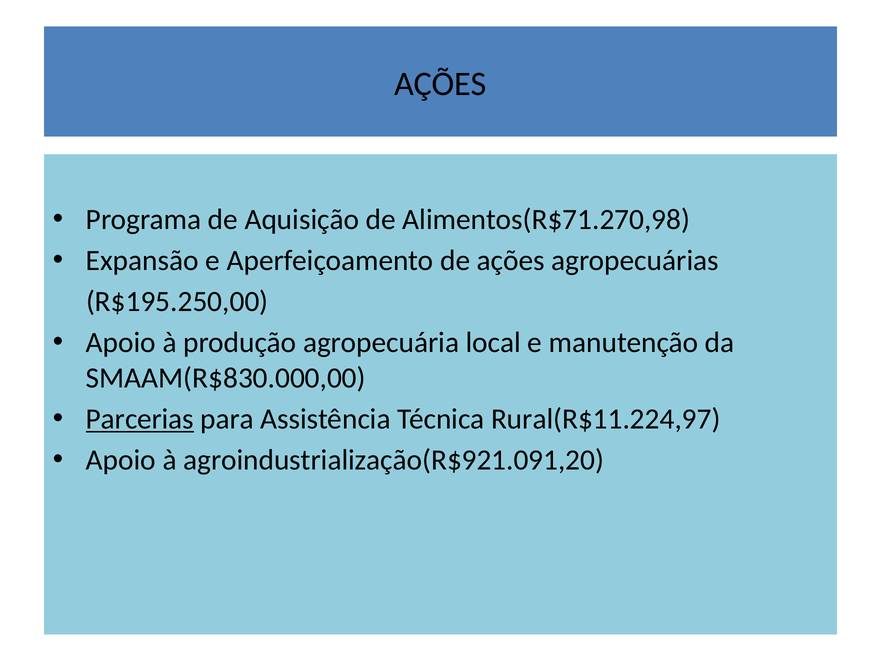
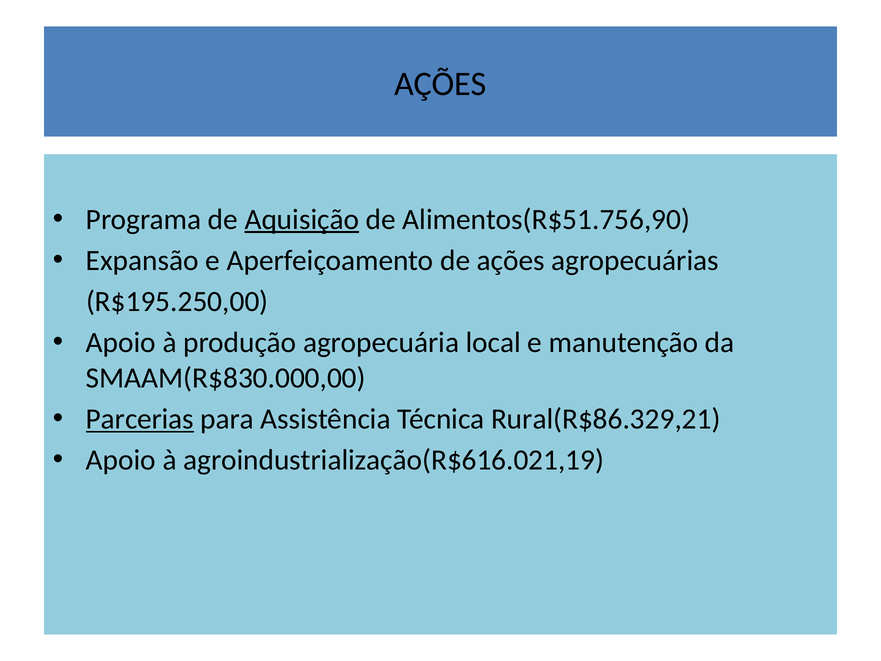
Aquisição underline: none -> present (302, 219)
Alimentos(R$71.270,98: Alimentos(R$71.270,98 -> Alimentos(R$51.756,90 (546, 219)
Rural(R$11.224,97: Rural(R$11.224,97 -> Rural(R$86.329,21 (606, 419)
agroindustrialização(R$921.091,20: agroindustrialização(R$921.091,20 -> agroindustrialização(R$616.021,19 (394, 460)
